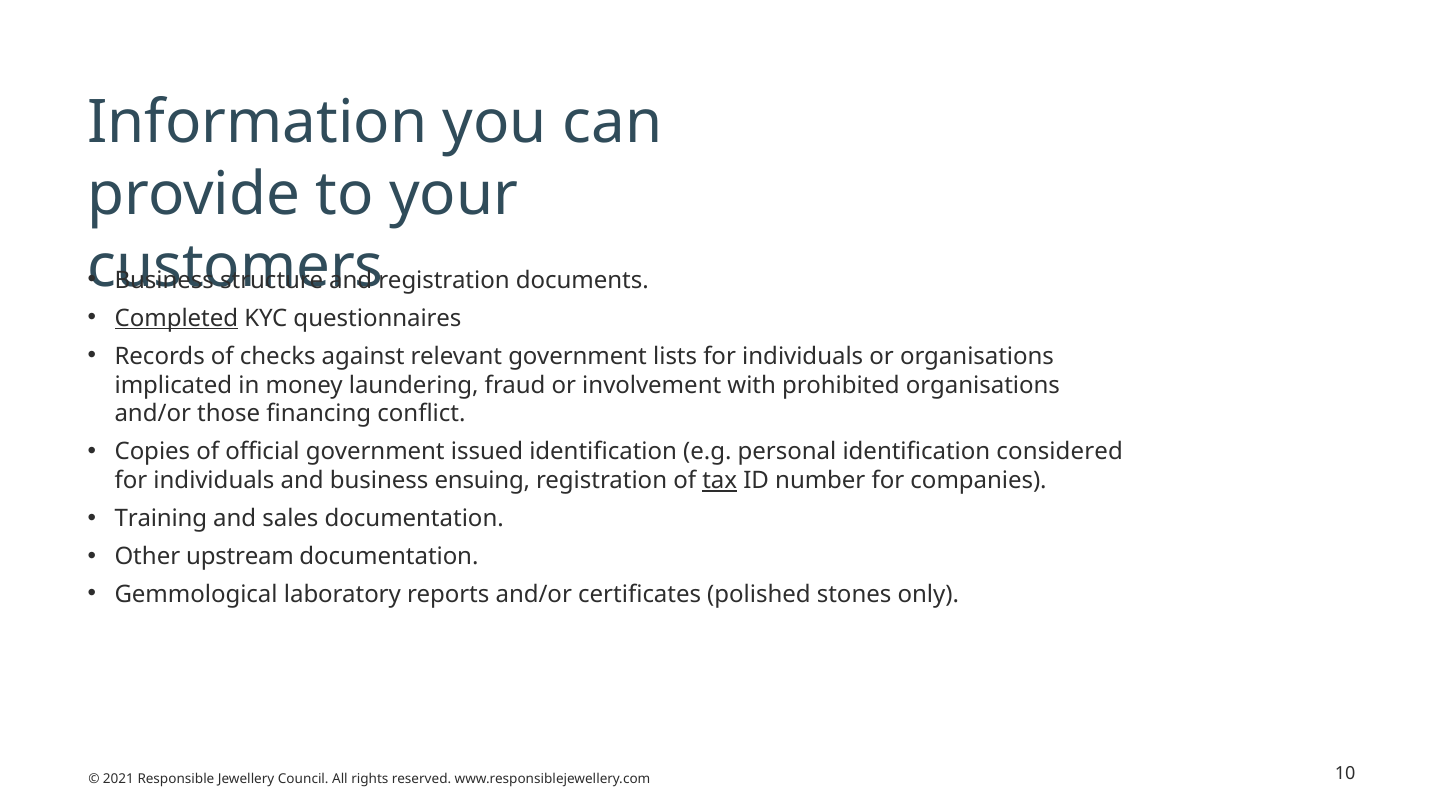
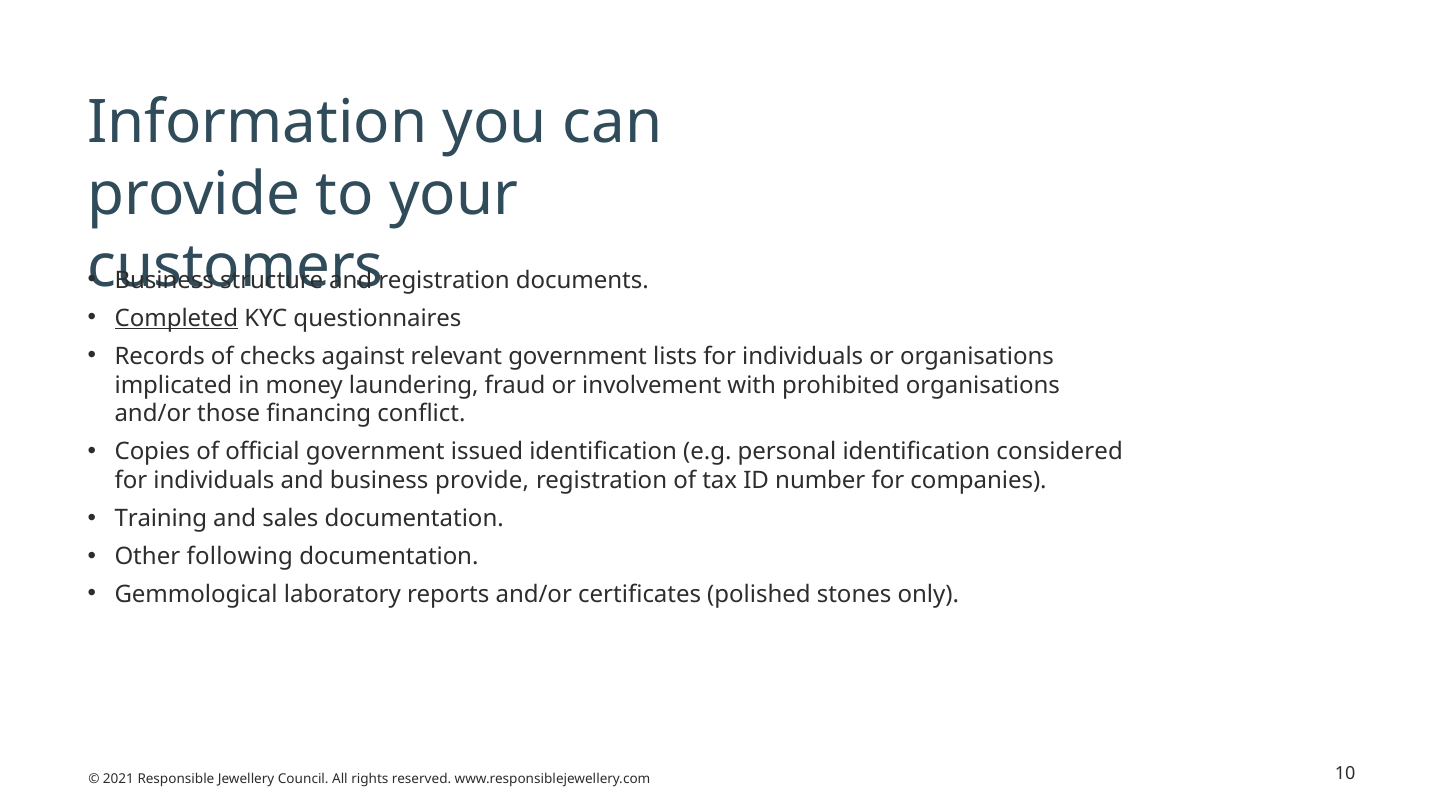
business ensuing: ensuing -> provide (482, 481)
tax underline: present -> none (720, 481)
upstream: upstream -> following (240, 557)
